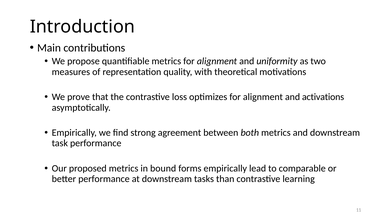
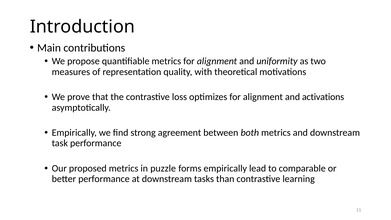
bound: bound -> puzzle (163, 168)
